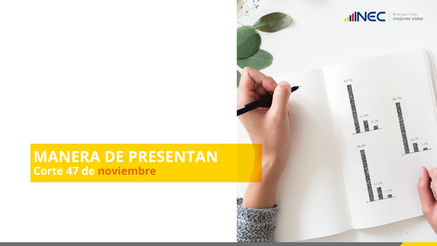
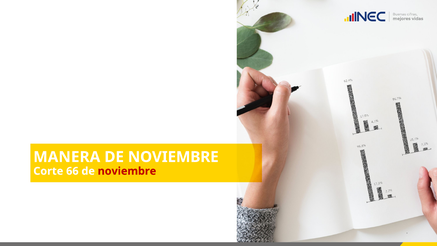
PRESENTAN: PRESENTAN -> NOVIEMBRE (173, 157)
47: 47 -> 66 (72, 171)
noviembre colour: orange -> red (127, 171)
